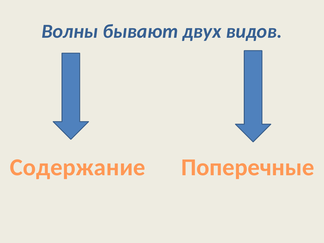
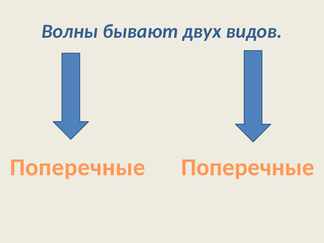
Содержание: Содержание -> Поперечные (78, 167)
